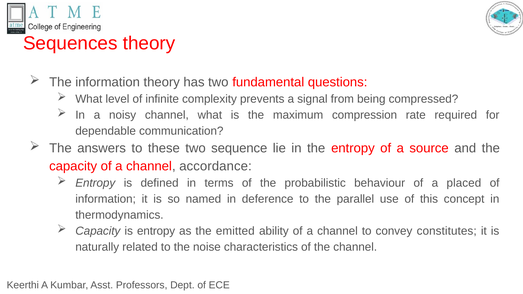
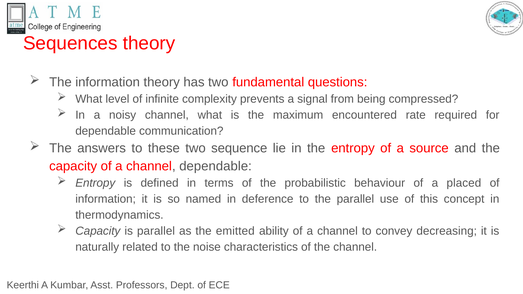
compression: compression -> encountered (364, 115)
channel accordance: accordance -> dependable (216, 166)
is entropy: entropy -> parallel (156, 231)
constitutes: constitutes -> decreasing (447, 231)
